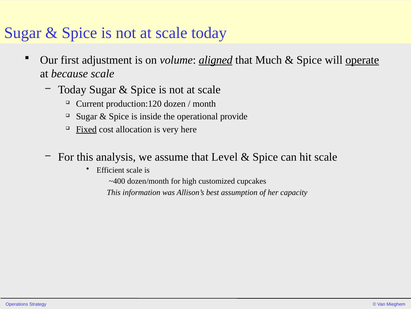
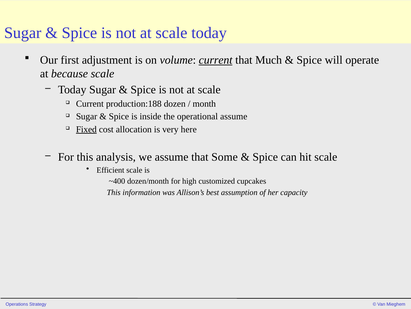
volume aligned: aligned -> current (216, 60)
operate underline: present -> none (362, 60)
production:120: production:120 -> production:188 (134, 104)
operational provide: provide -> assume (234, 116)
Level: Level -> Some (225, 157)
